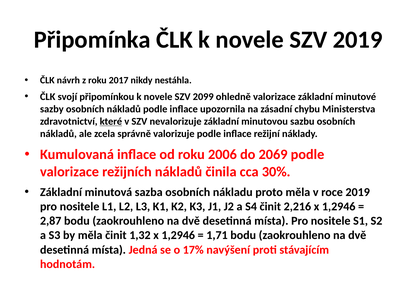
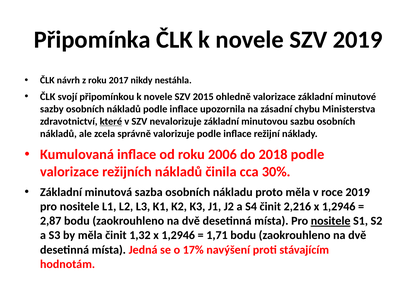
2099: 2099 -> 2015 (203, 97)
2069: 2069 -> 2018 (273, 155)
nositele underline: none -> present (331, 221)
